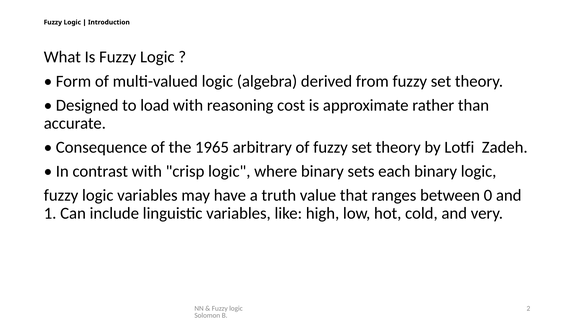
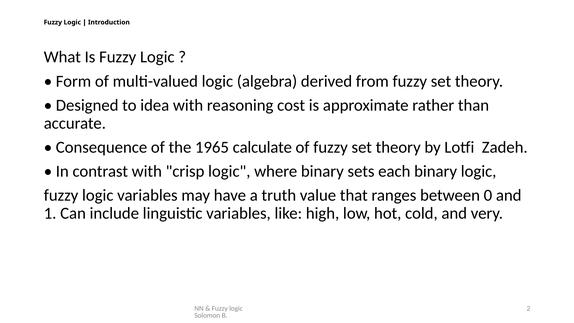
load: load -> idea (155, 105)
arbitrary: arbitrary -> calculate (262, 147)
